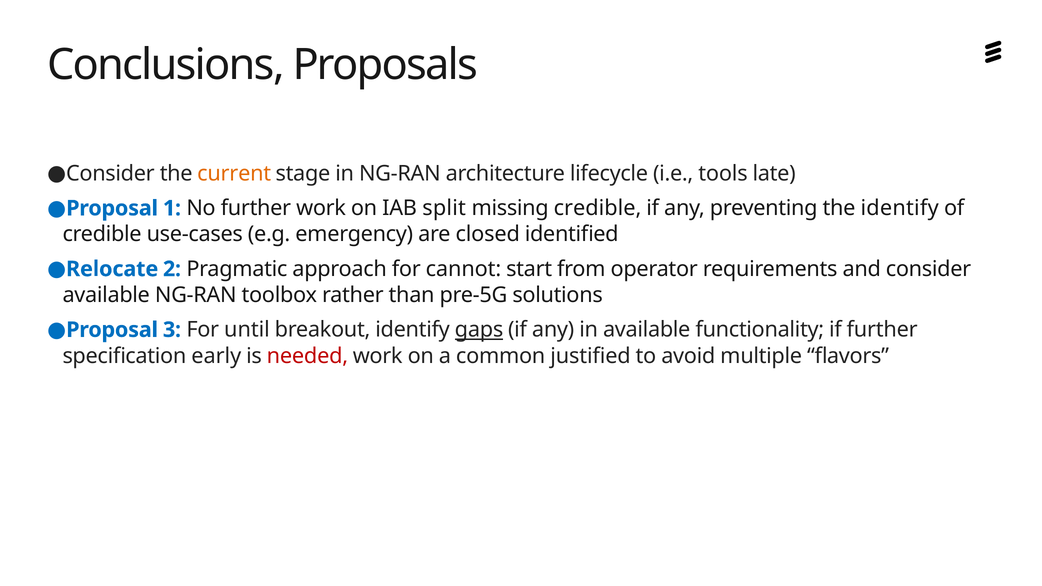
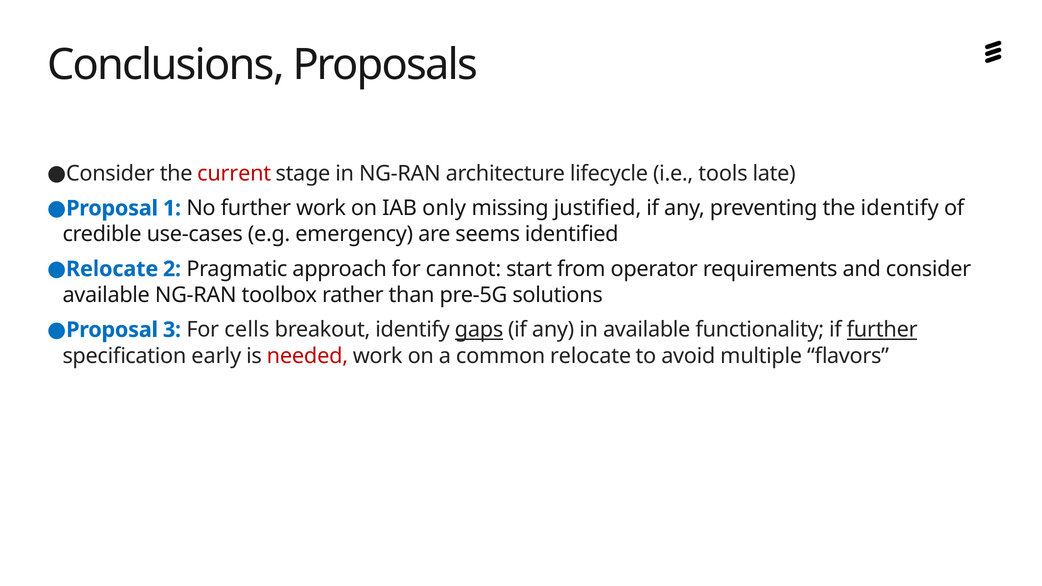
current colour: orange -> red (234, 174)
split: split -> only (444, 208)
missing credible: credible -> justified (597, 208)
closed: closed -> seems (488, 234)
until: until -> cells (247, 330)
further underline: none -> present (882, 330)
common justified: justified -> relocate (591, 356)
